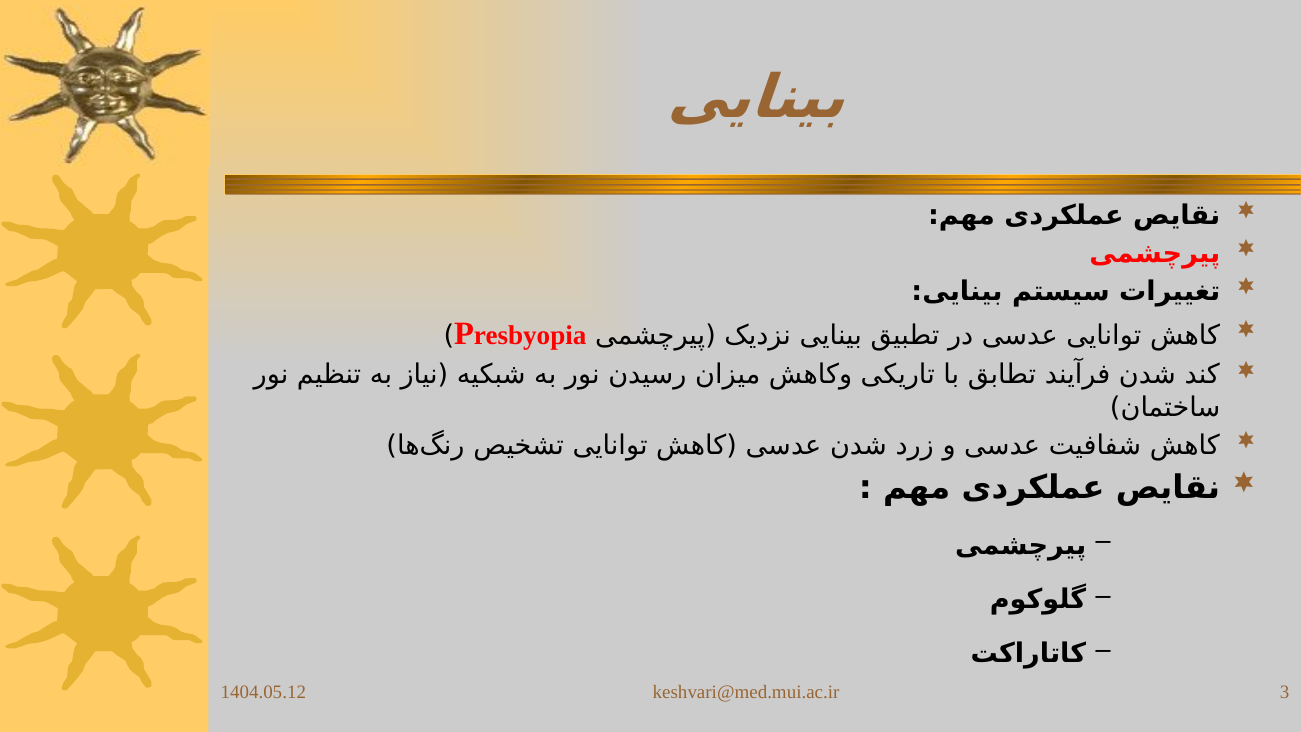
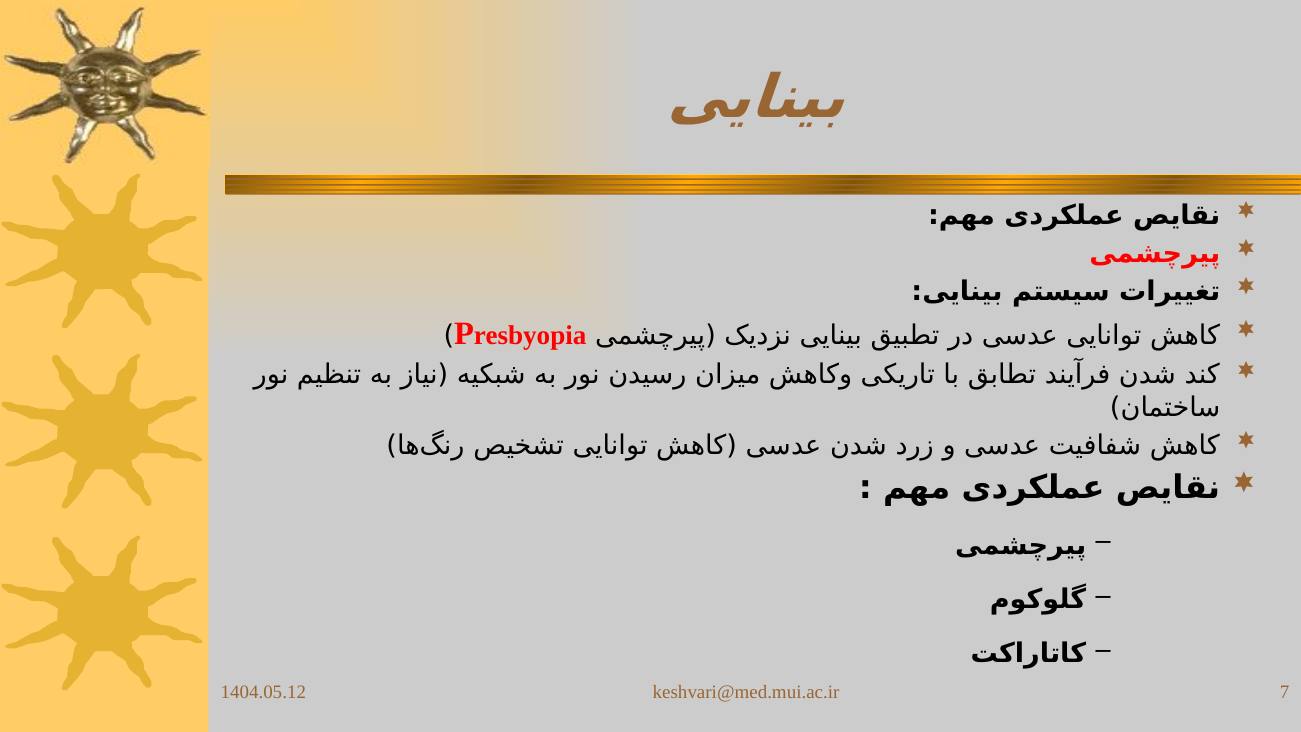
3: 3 -> 7 (1285, 692)
